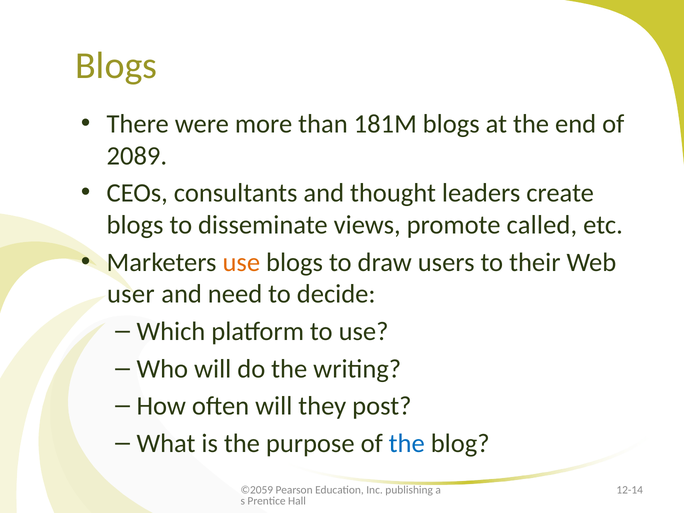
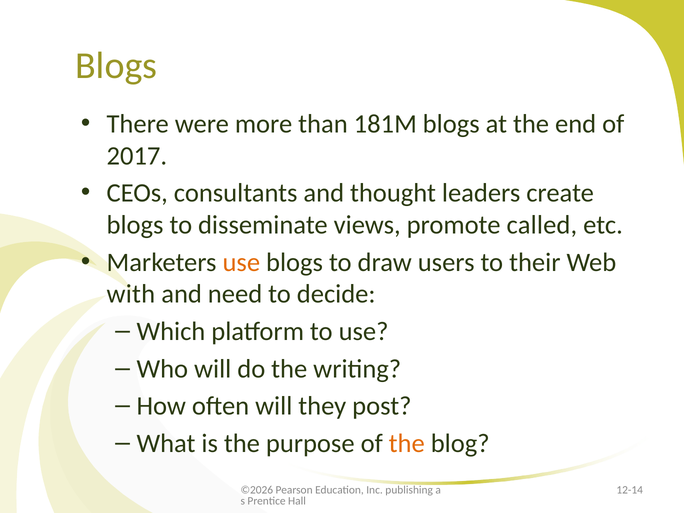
2089: 2089 -> 2017 (137, 156)
user: user -> with (131, 294)
the colour: blue -> orange (407, 443)
©2059: ©2059 -> ©2026 (257, 490)
